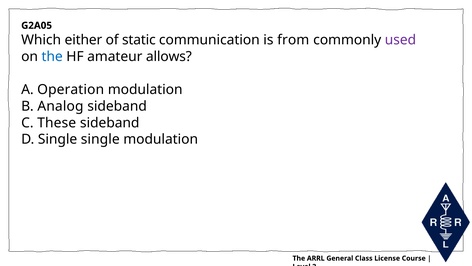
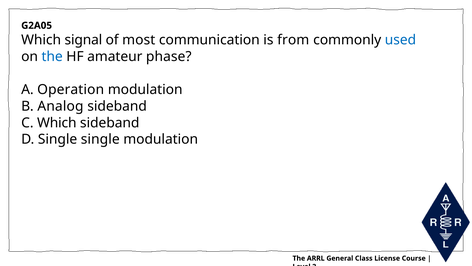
either: either -> signal (83, 40)
static: static -> most (139, 40)
used colour: purple -> blue (400, 40)
allows: allows -> phase (169, 56)
C These: These -> Which (57, 123)
